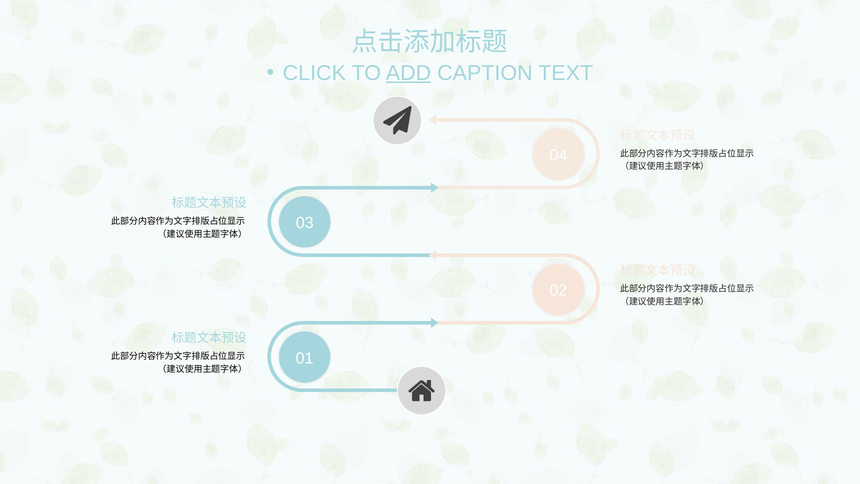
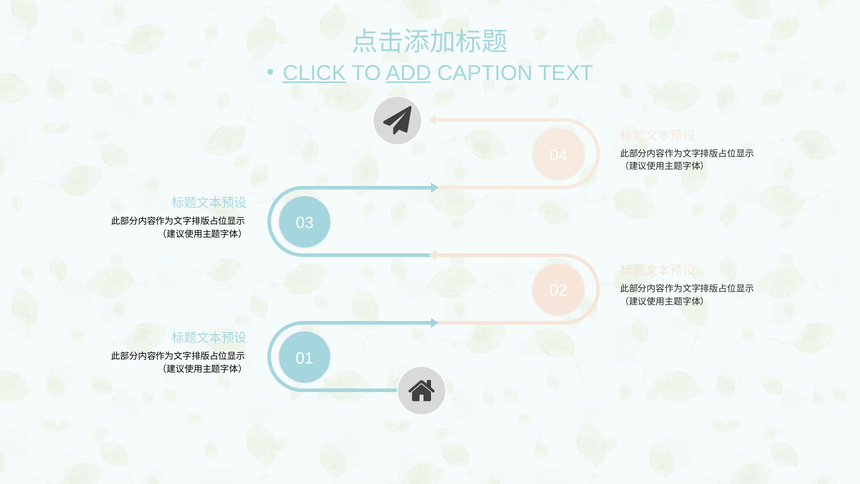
CLICK underline: none -> present (314, 73)
